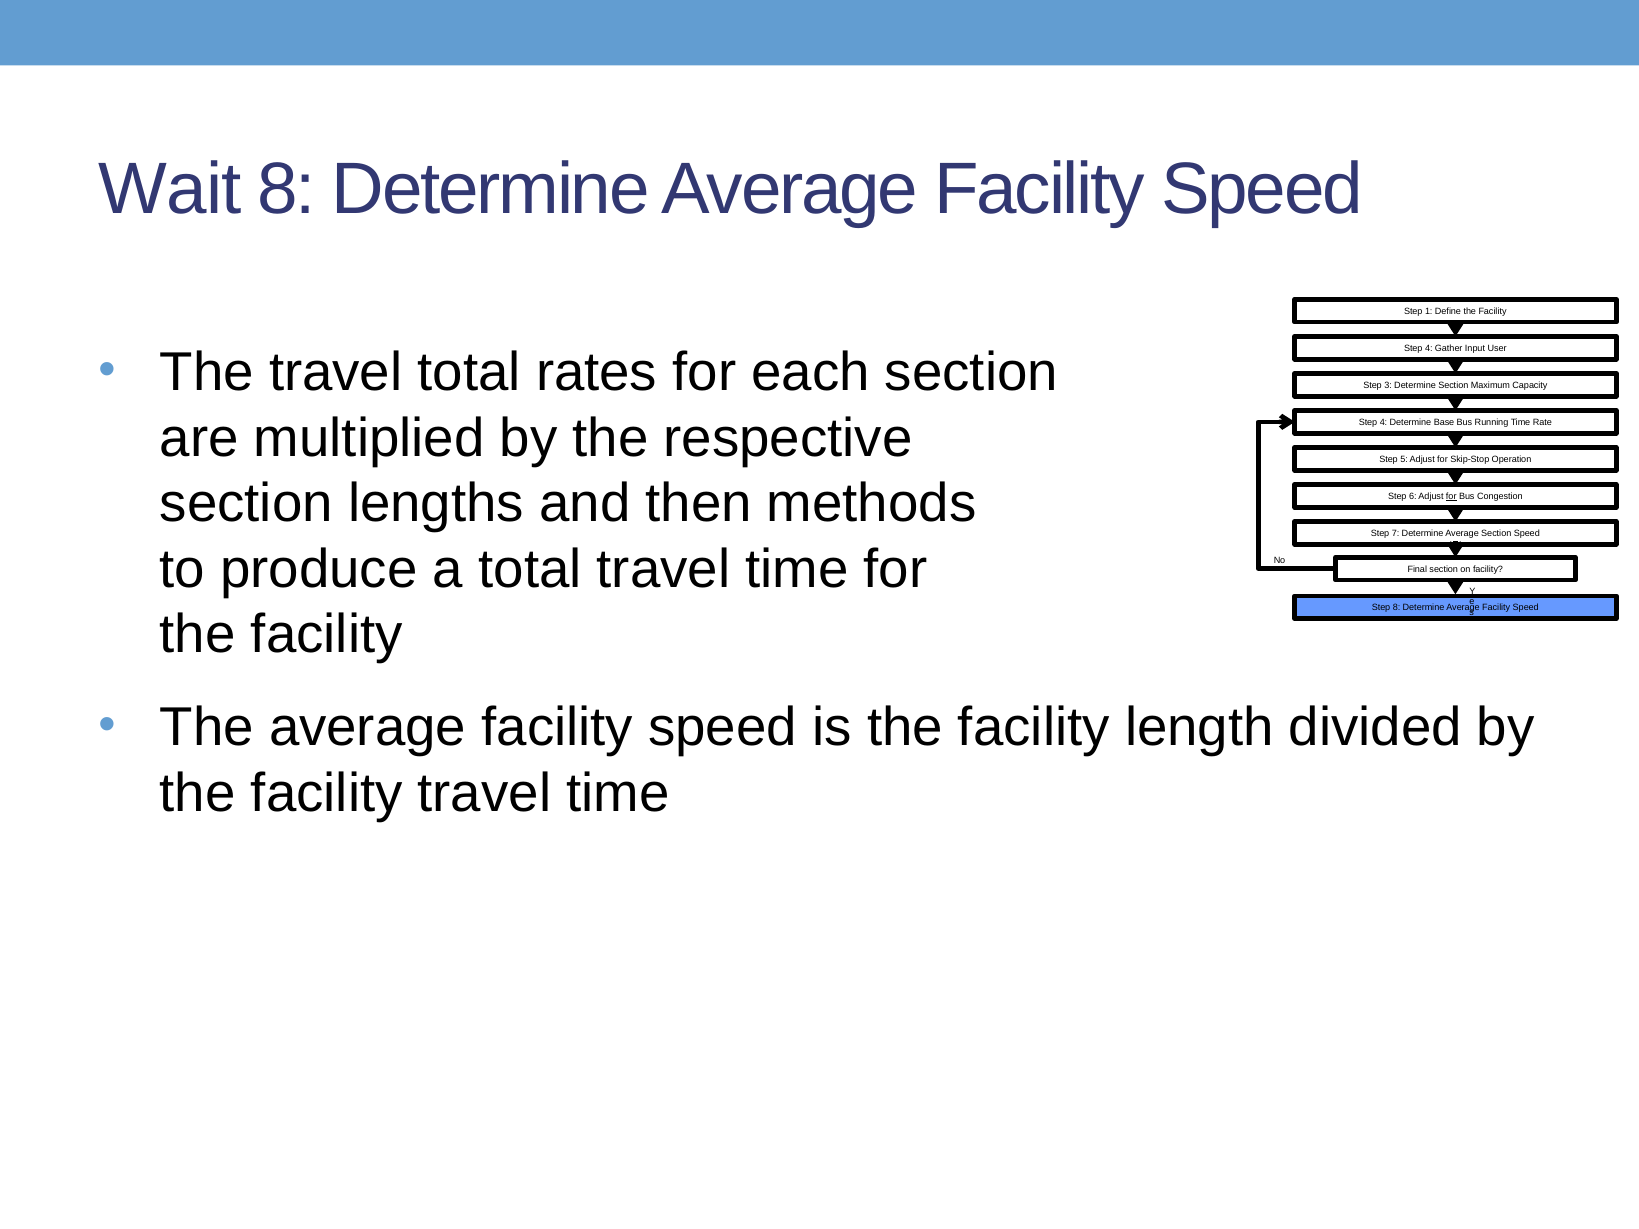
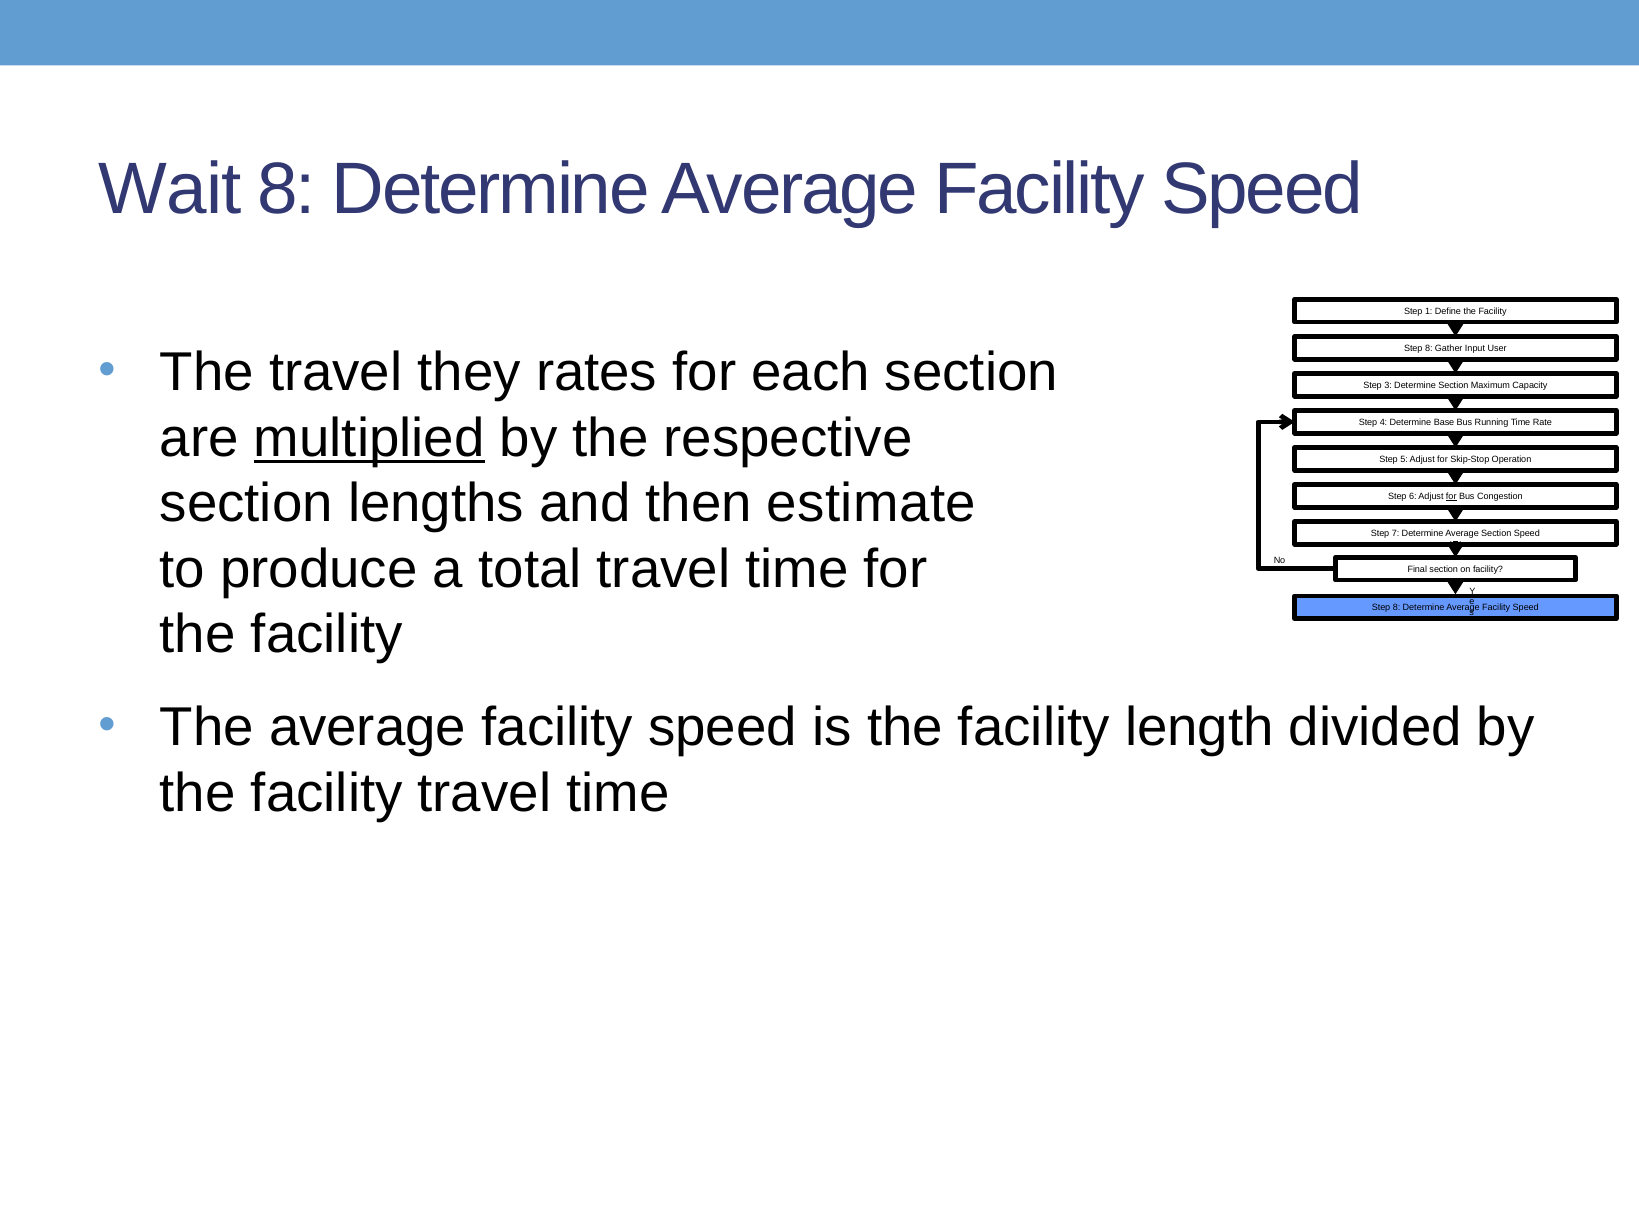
4: 4 -> 8 (1429, 348)
travel total: total -> they (469, 373)
multiplied underline: none -> present (369, 438)
methods: methods -> estimate (872, 504)
